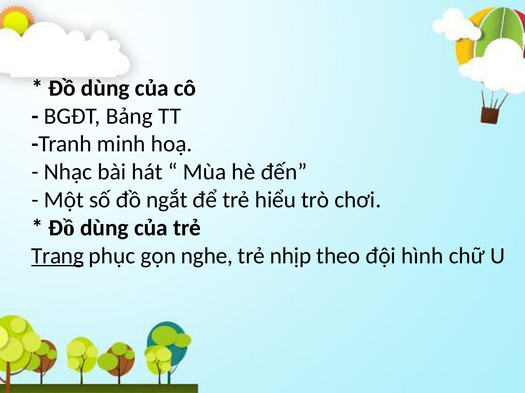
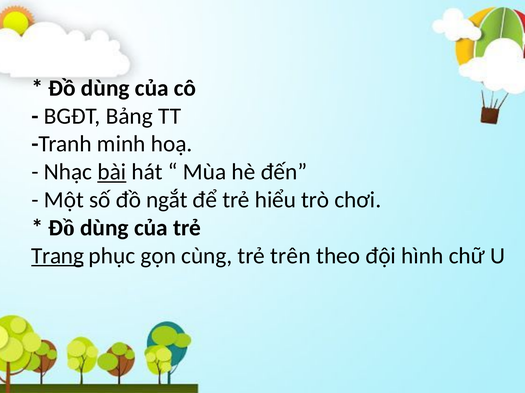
bài underline: none -> present (112, 172)
nghe: nghe -> cùng (207, 256)
nhịp: nhịp -> trên (290, 256)
